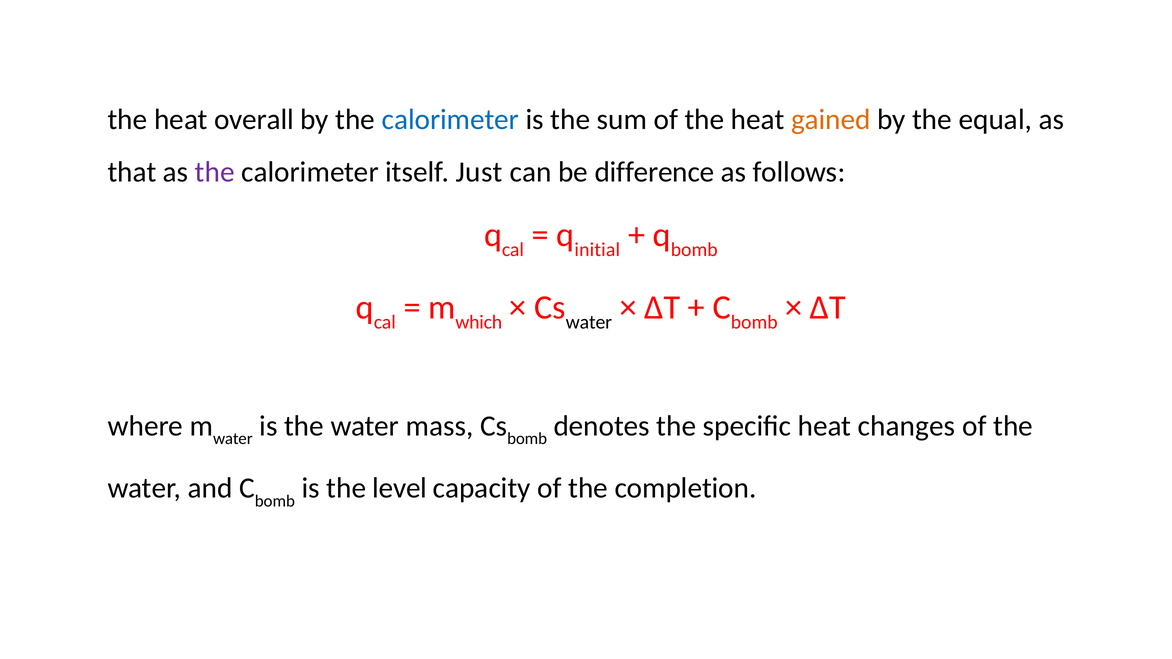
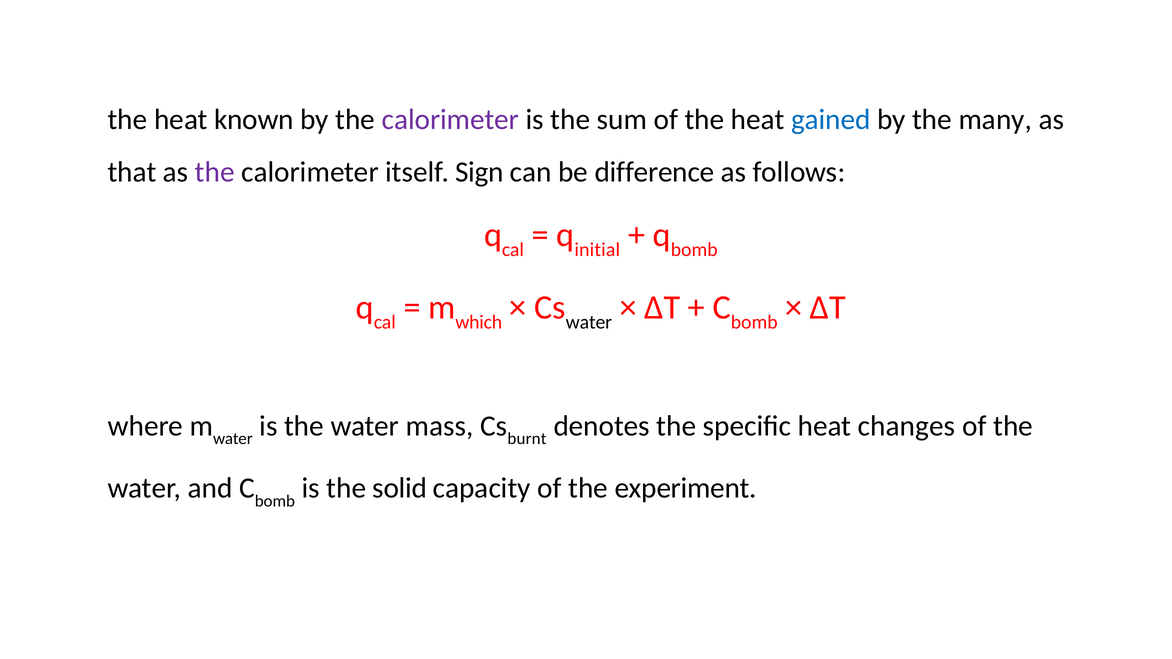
overall: overall -> known (254, 120)
calorimeter colour: blue -> purple (450, 120)
gained colour: orange -> blue (831, 120)
equal: equal -> many (995, 120)
Just: Just -> Sign (479, 172)
bomb: bomb -> burnt (527, 439)
level: level -> solid (400, 488)
completion: completion -> experiment (686, 488)
